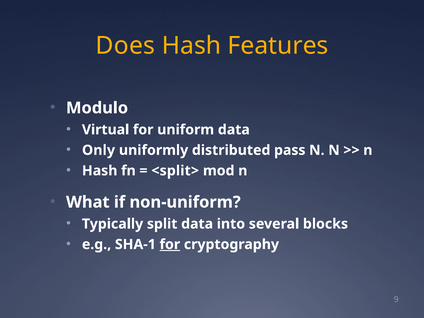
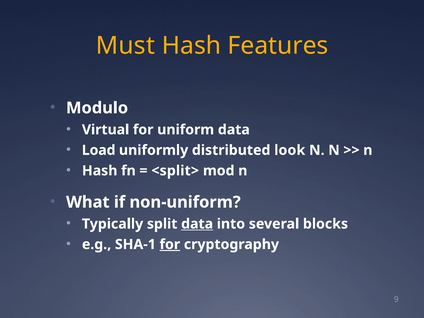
Does: Does -> Must (125, 46)
Only: Only -> Load (99, 150)
pass: pass -> look (290, 150)
data underline: none -> present (197, 224)
